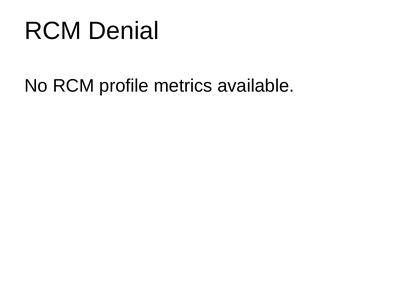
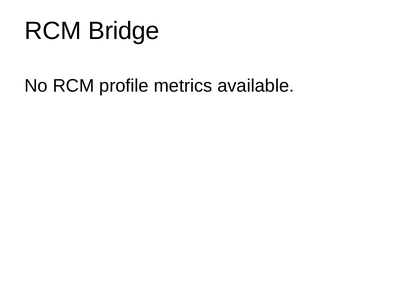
Denial: Denial -> Bridge (124, 31)
